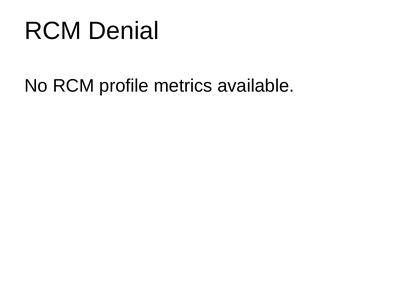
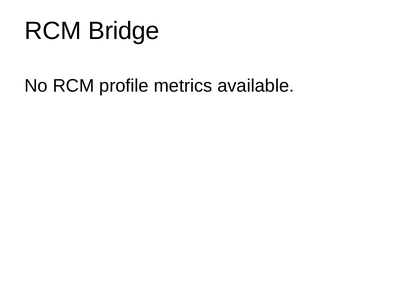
Denial: Denial -> Bridge (124, 31)
